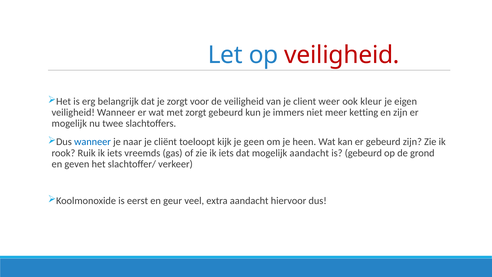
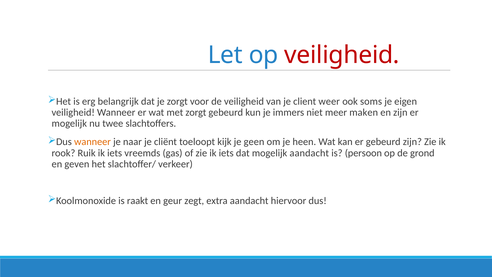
kleur: kleur -> soms (371, 101)
ketting: ketting -> maken (364, 112)
wanneer colour: blue -> orange (92, 142)
is gebeurd: gebeurd -> persoon (363, 153)
eerst: eerst -> raakt (138, 200)
veel: veel -> zegt (194, 200)
